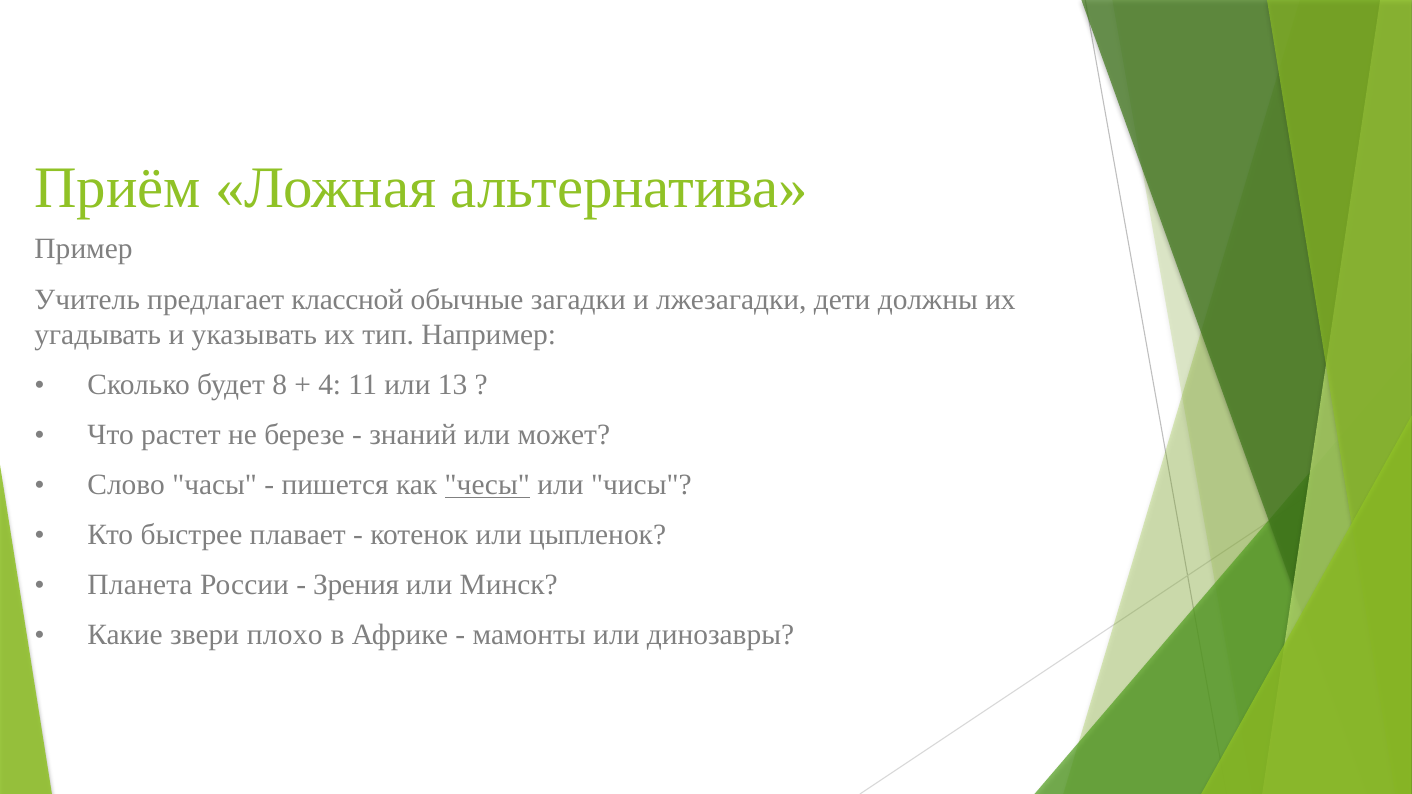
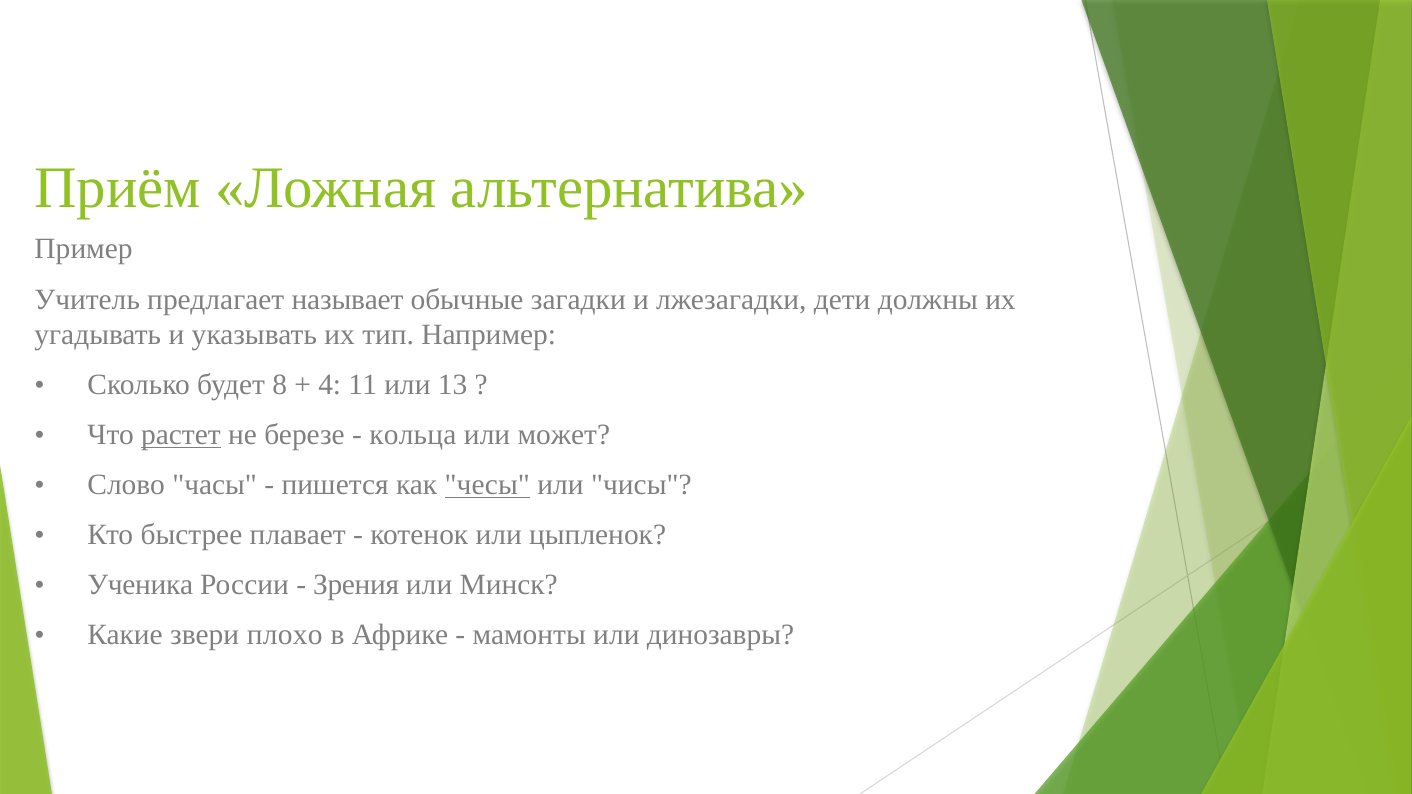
классной: классной -> называет (348, 299)
растет underline: none -> present (181, 435)
знаний: знаний -> кольца (413, 435)
Планета: Планета -> Ученика (140, 585)
